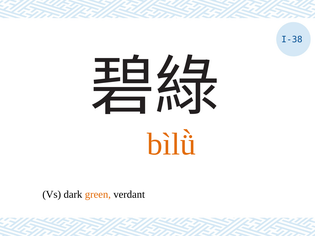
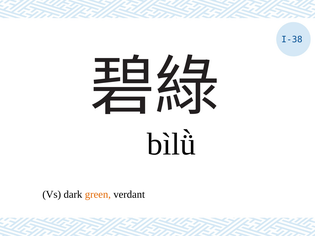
bìlǜ colour: orange -> black (171, 144)
